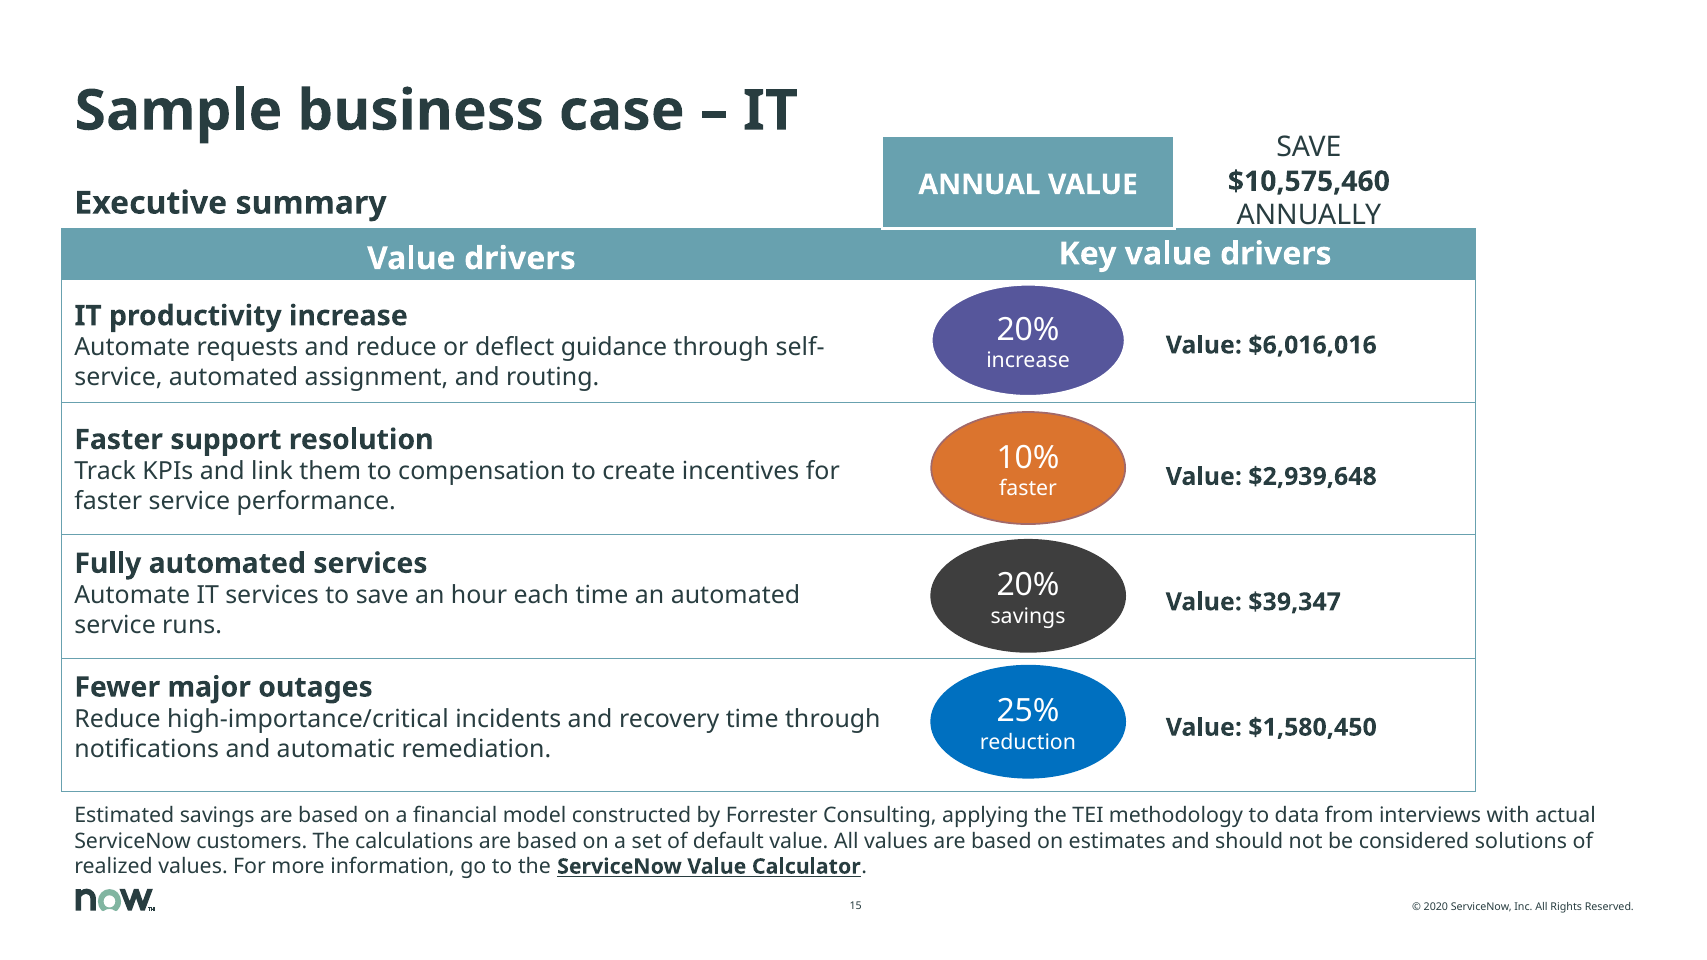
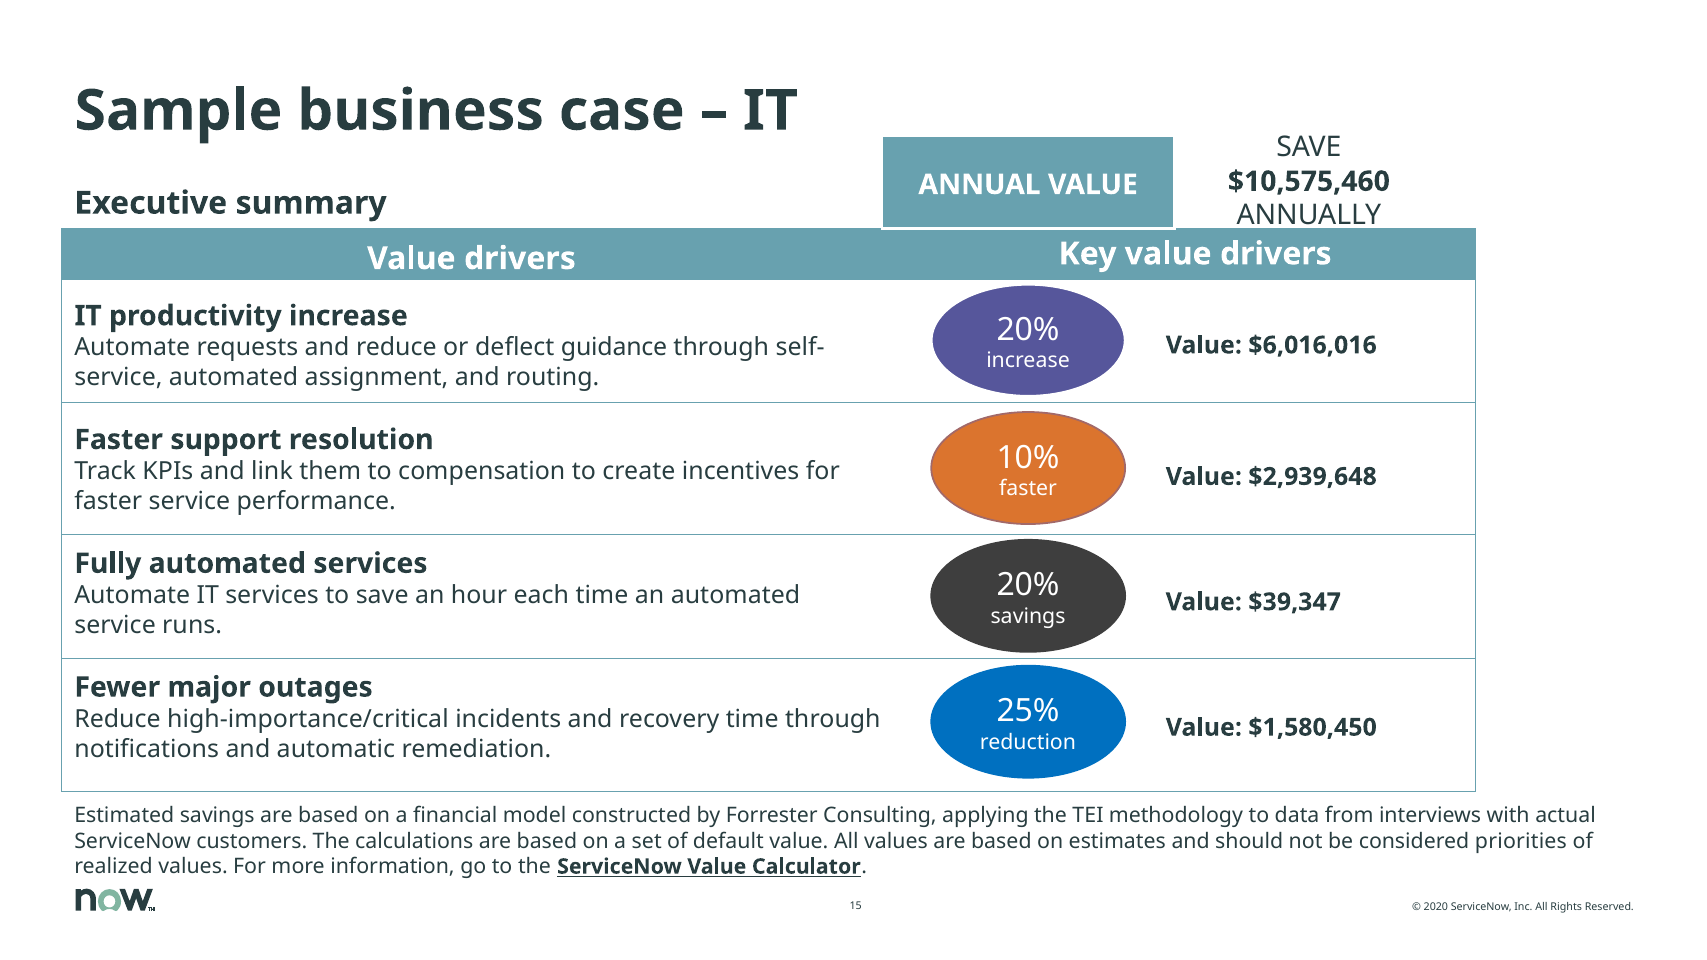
solutions: solutions -> priorities (1521, 841)
